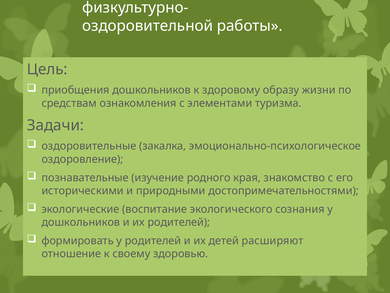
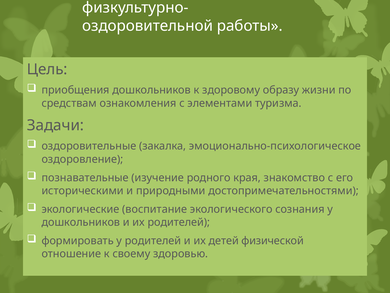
расширяют: расширяют -> физической (273, 240)
